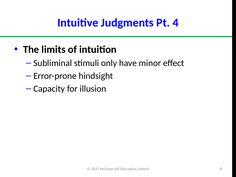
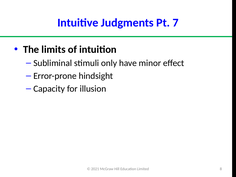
4: 4 -> 7 (176, 23)
